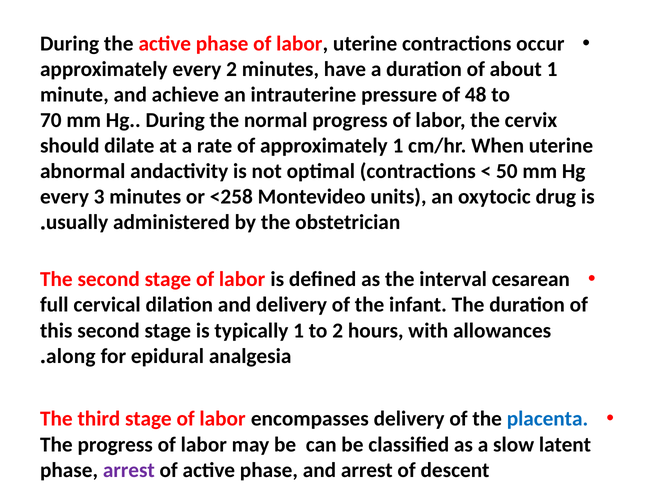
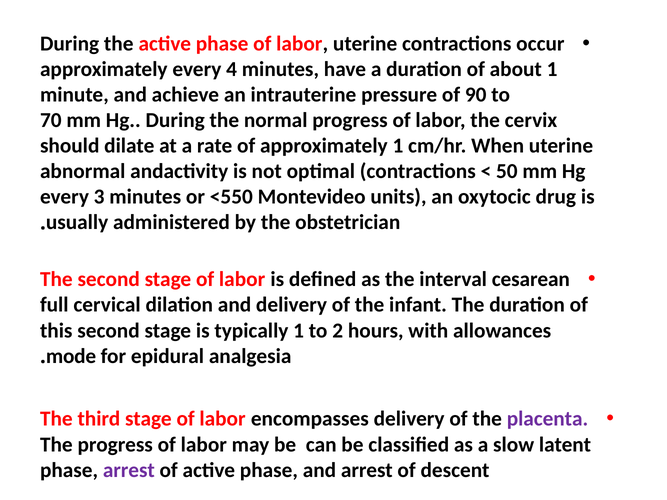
every 2: 2 -> 4 (232, 69)
48: 48 -> 90 (476, 95)
<258: <258 -> <550 (231, 197)
along: along -> mode (71, 356)
placenta colour: blue -> purple (547, 419)
